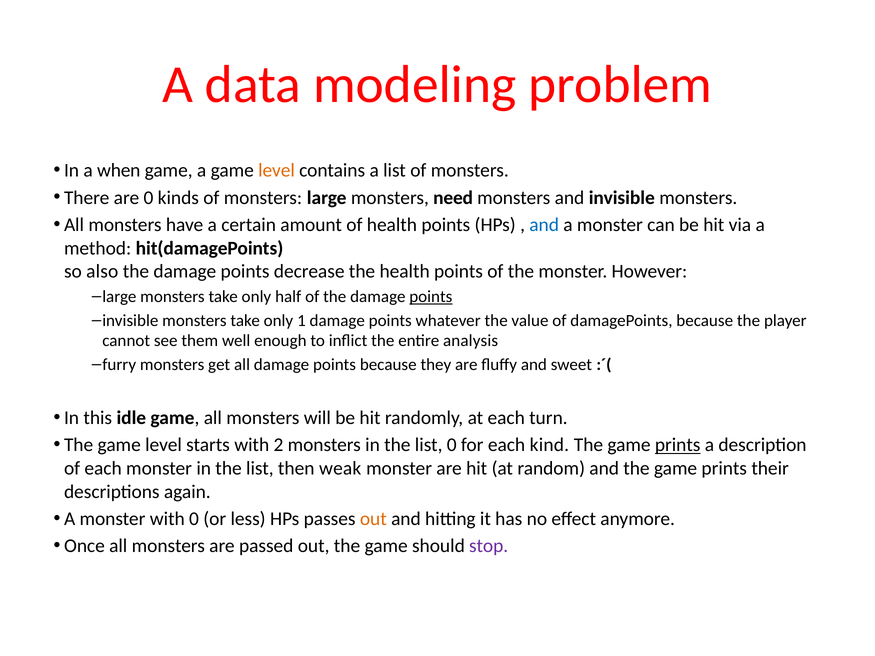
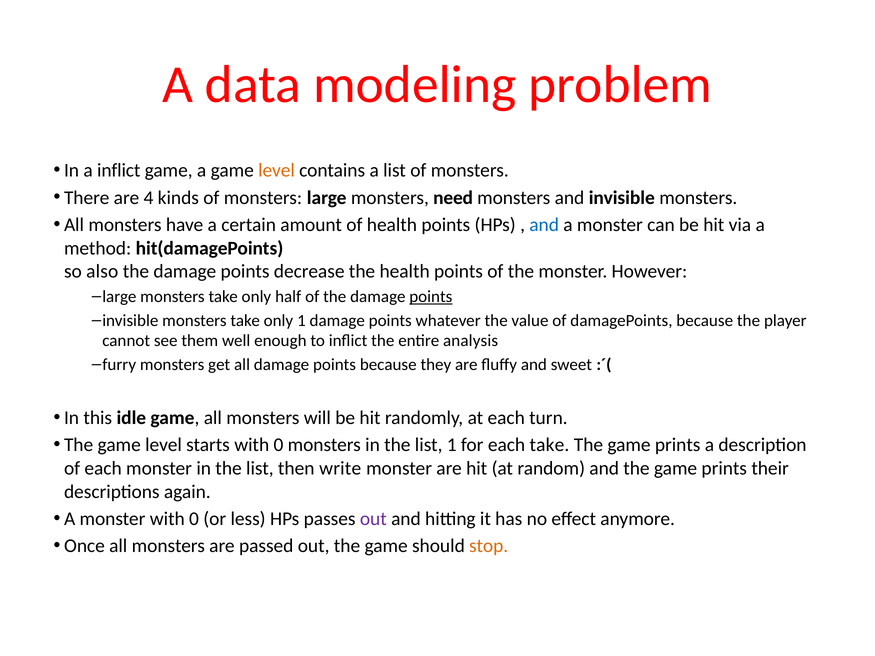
a when: when -> inflict (119, 171)
are 0: 0 -> 4 (148, 198)
starts with 2: 2 -> 0 (279, 445)
list 0: 0 -> 1 (452, 445)
each kind: kind -> take (549, 445)
prints underline: present -> none (678, 445)
weak: weak -> write (340, 468)
out colour: orange -> purple (373, 519)
stop colour: purple -> orange (489, 546)
